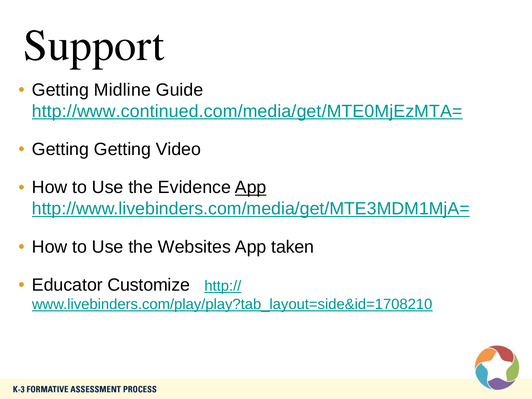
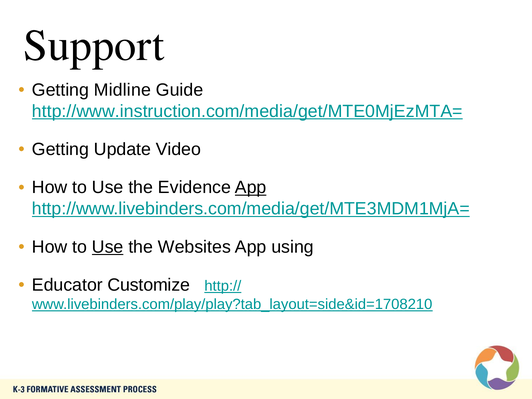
http://www.continued.com/media/get/MTE0MjEzMTA=: http://www.continued.com/media/get/MTE0MjEzMTA= -> http://www.instruction.com/media/get/MTE0MjEzMTA= (247, 111)
Getting Getting: Getting -> Update (122, 149)
Use underline: none -> present (108, 247)
taken: taken -> using (293, 247)
